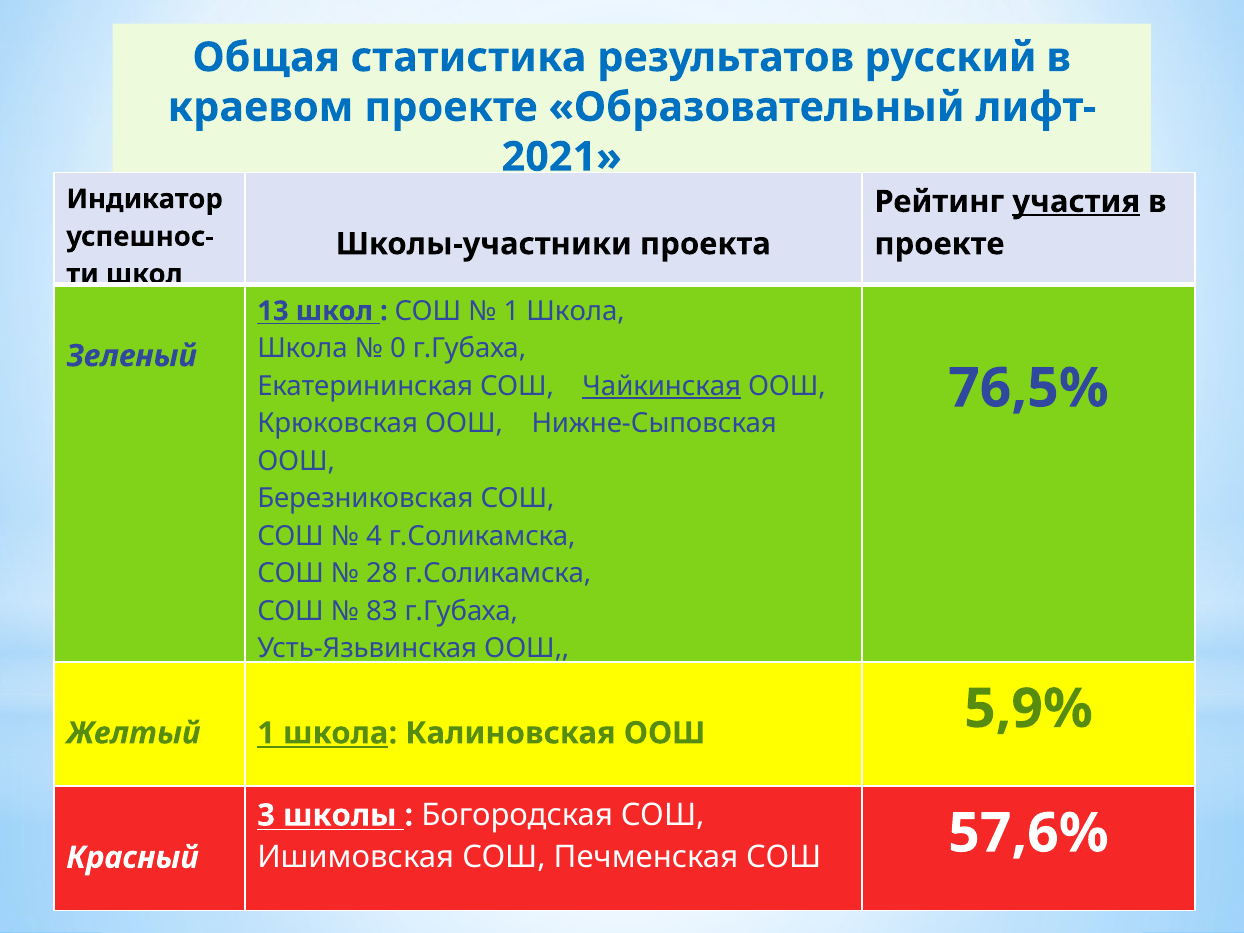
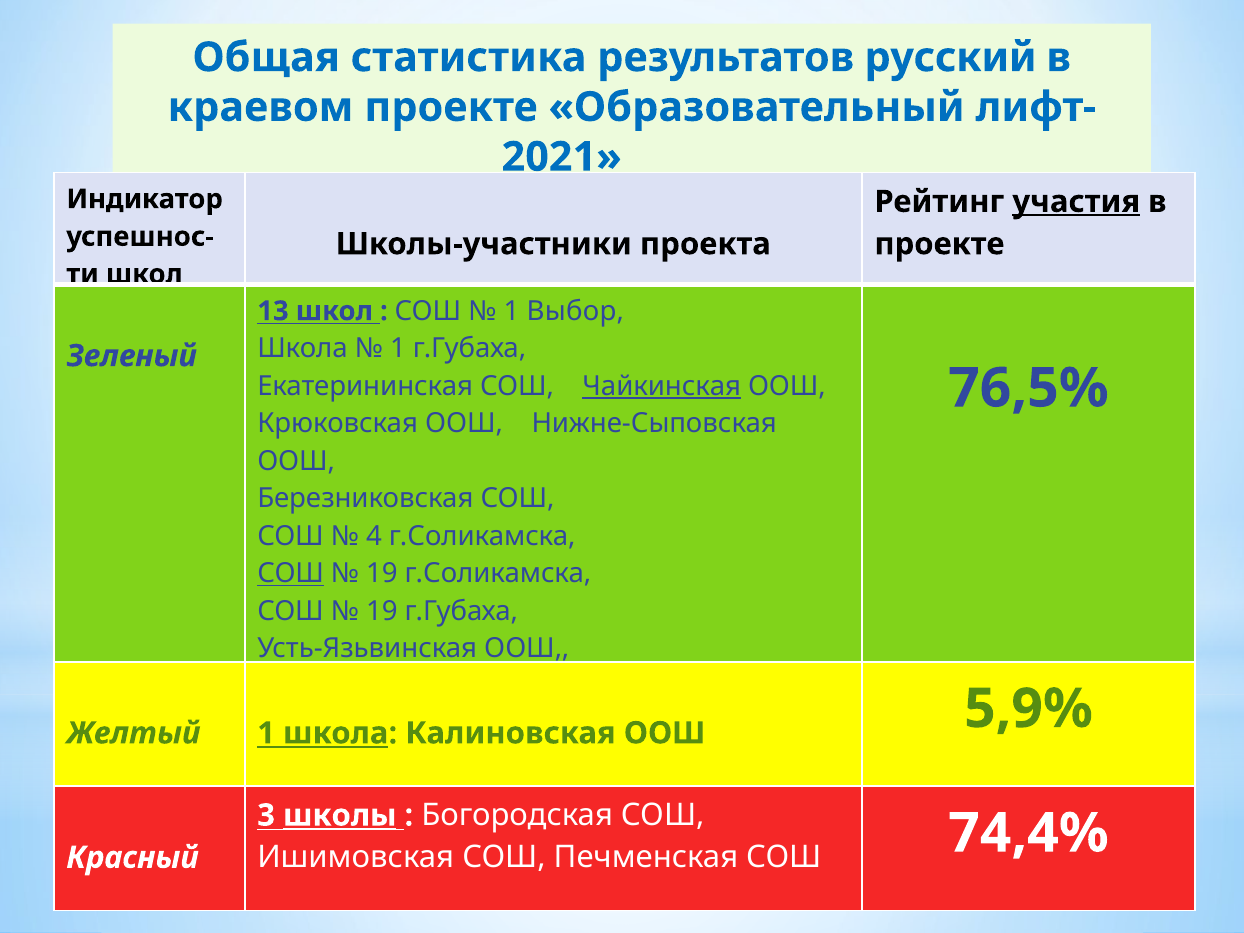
Школа: Школа -> Выбор (575, 311)
0: 0 -> 1 (398, 349)
СОШ underline: none -> present (291, 574)
28: 28 -> 19 (382, 574)
83: 83 -> 19 (382, 611)
школы underline: none -> present (340, 815)
57,6%: 57,6% -> 74,4% (1028, 833)
